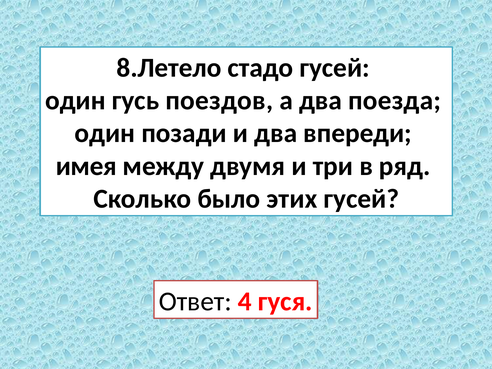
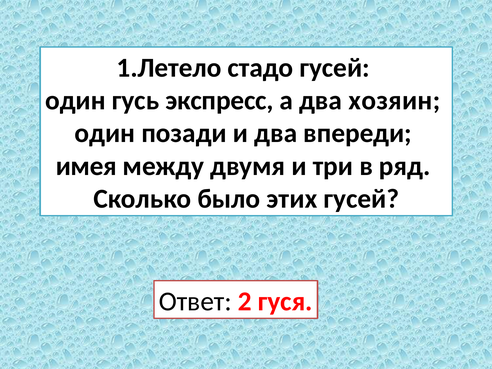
8.Летело: 8.Летело -> 1.Летело (169, 68)
поездов: поездов -> экспресс (219, 100)
поезда: поезда -> хозяин (394, 100)
4: 4 -> 2 (245, 301)
